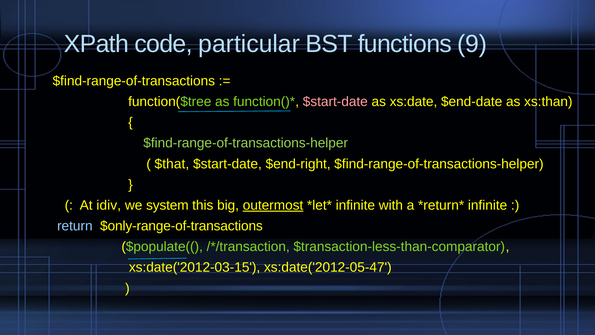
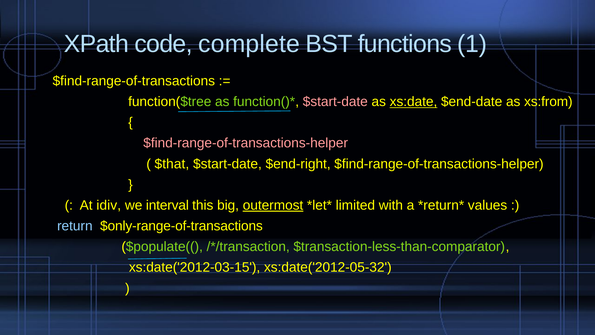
particular: particular -> complete (249, 44)
9: 9 -> 1 (472, 44)
xs:date underline: none -> present (413, 102)
xs:than: xs:than -> xs:from (548, 102)
$find-range-of-transactions-helper colour: light green -> pink (246, 143)
system: system -> interval (167, 205)
infinite: infinite -> limited (355, 205)
infinite: infinite -> values (488, 205)
xs:date('2012-05-47: xs:date('2012-05-47 -> xs:date('2012-05-32 (328, 267)
